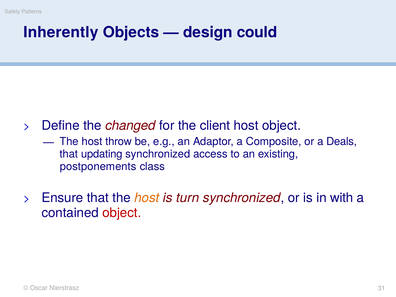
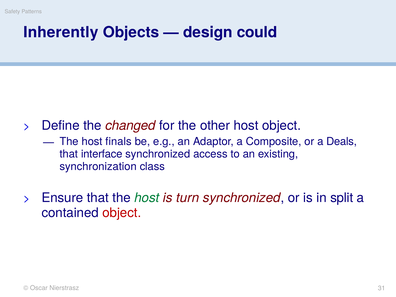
client: client -> other (215, 126)
throw: throw -> finals (119, 142)
updating: updating -> interface (102, 154)
postponements: postponements -> synchronization (98, 167)
host colour: orange -> green (147, 198)
with: with -> split (342, 198)
